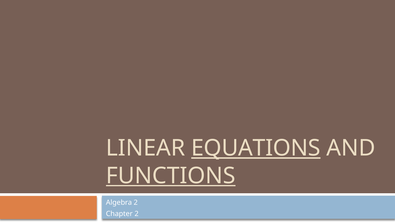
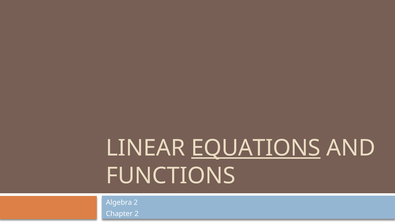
FUNCTIONS underline: present -> none (171, 176)
